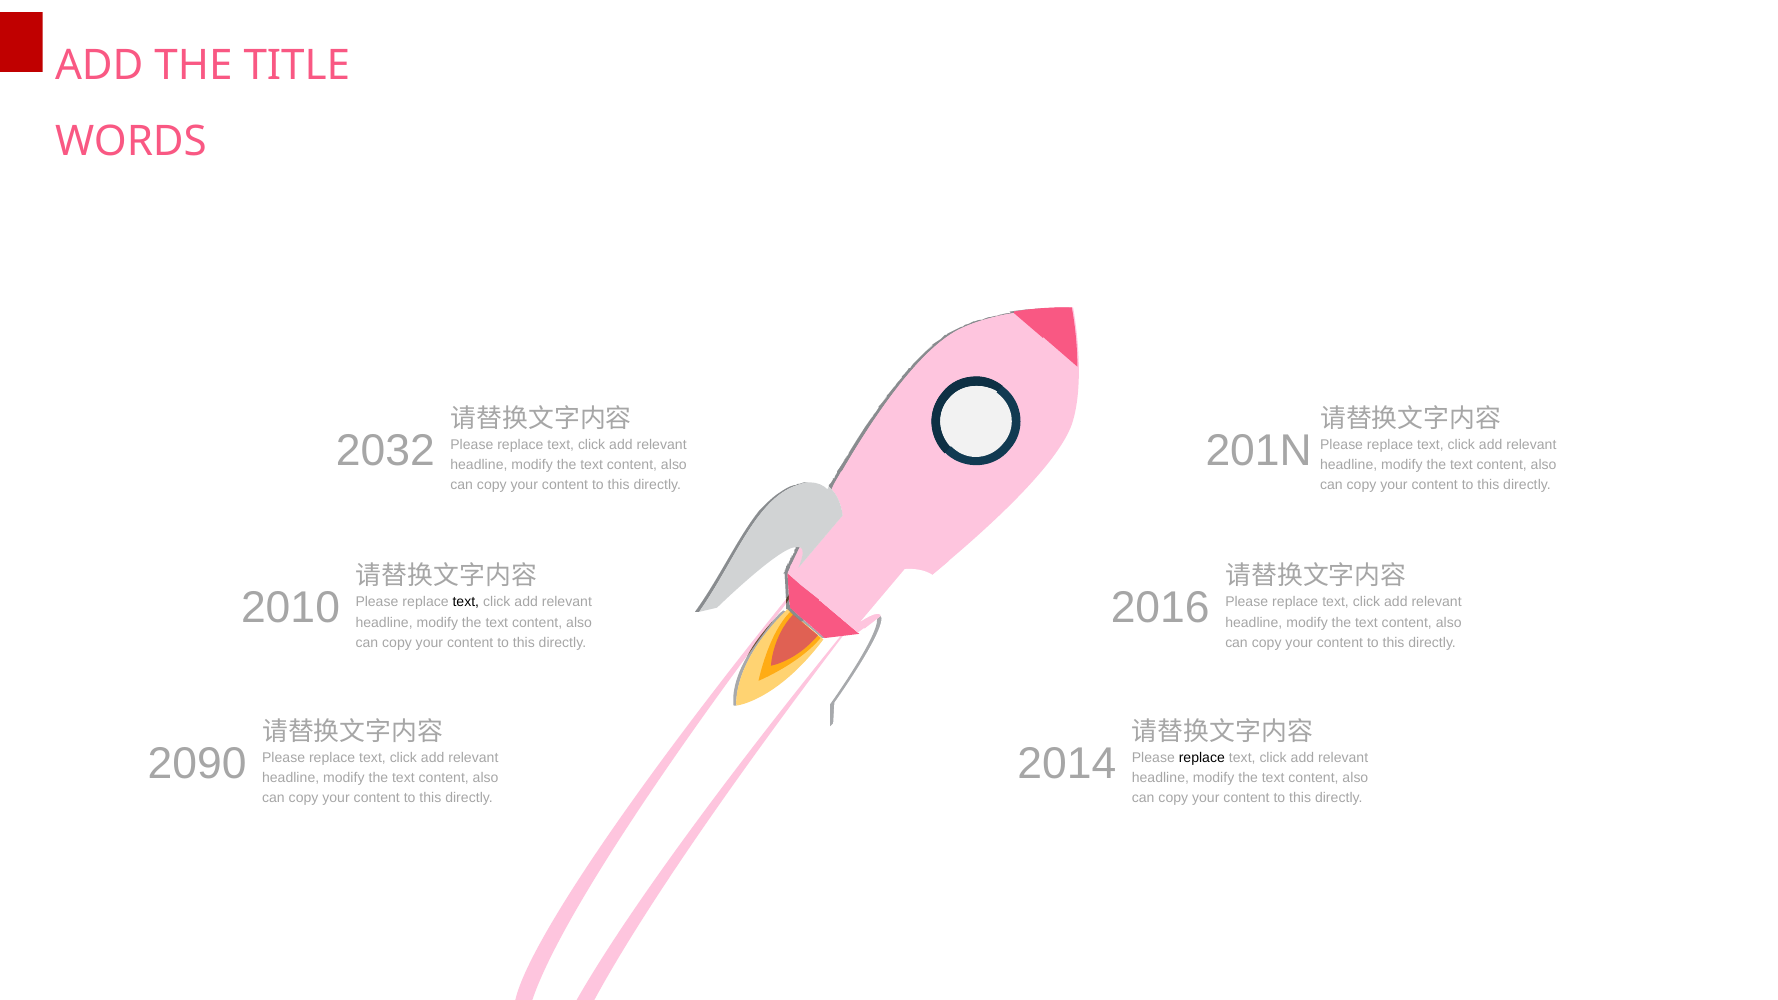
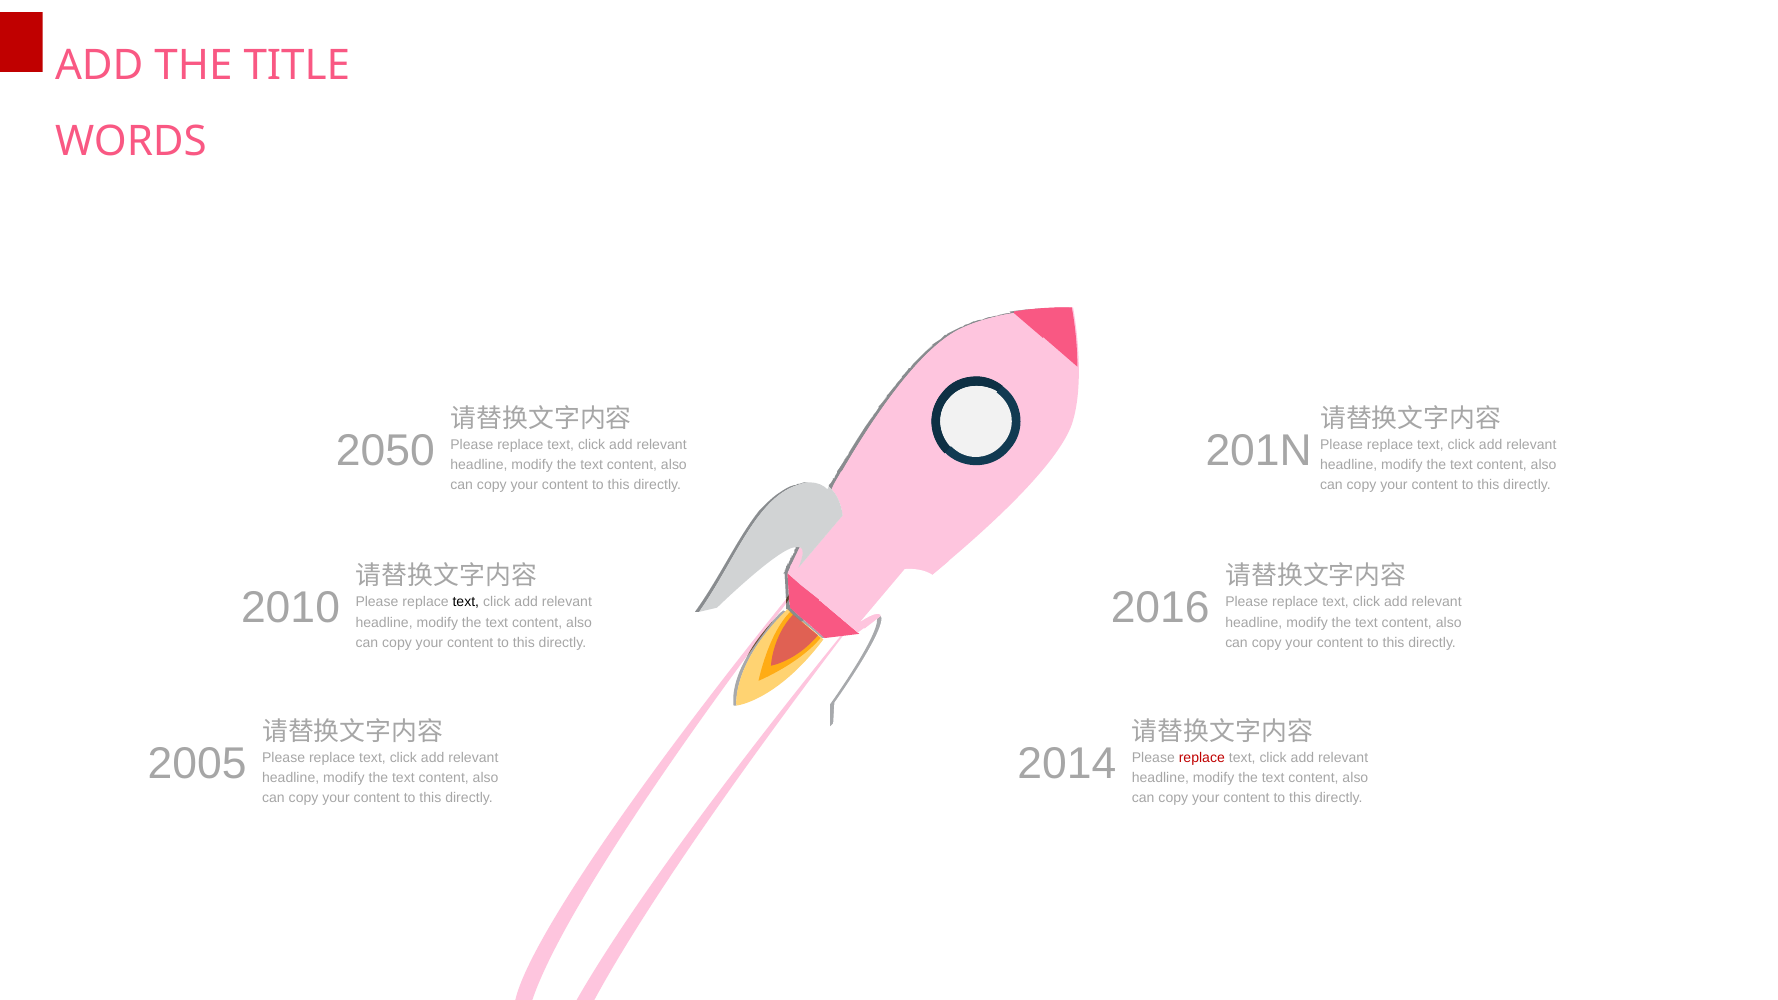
2032: 2032 -> 2050 (385, 451)
2090: 2090 -> 2005 (197, 764)
replace colour: black -> red (1202, 758)
